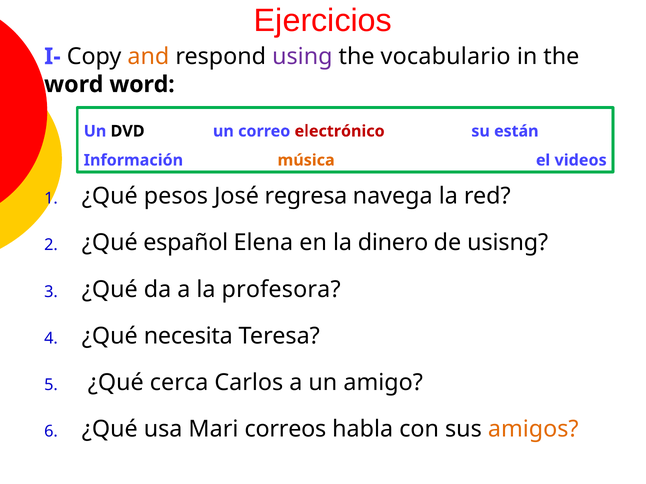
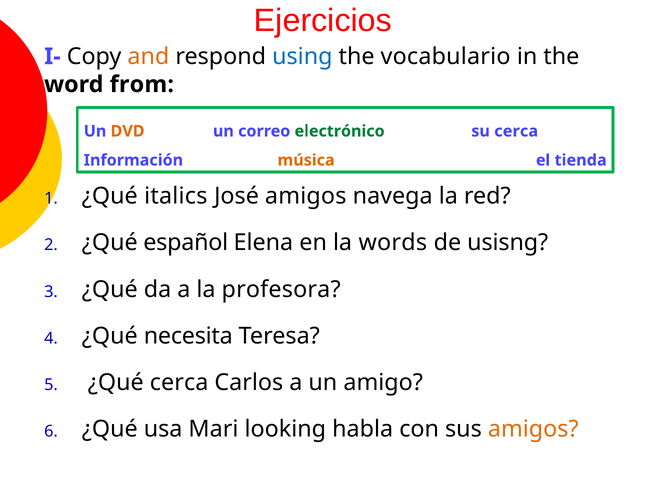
using colour: purple -> blue (302, 57)
word word: word -> from (142, 85)
DVD colour: black -> orange (128, 131)
electrónico colour: red -> green (340, 131)
su están: están -> cerca (516, 131)
videos: videos -> tienda (581, 160)
pesos: pesos -> italics (176, 196)
José regresa: regresa -> amigos (306, 196)
dinero: dinero -> words (393, 243)
correos: correos -> looking (285, 429)
